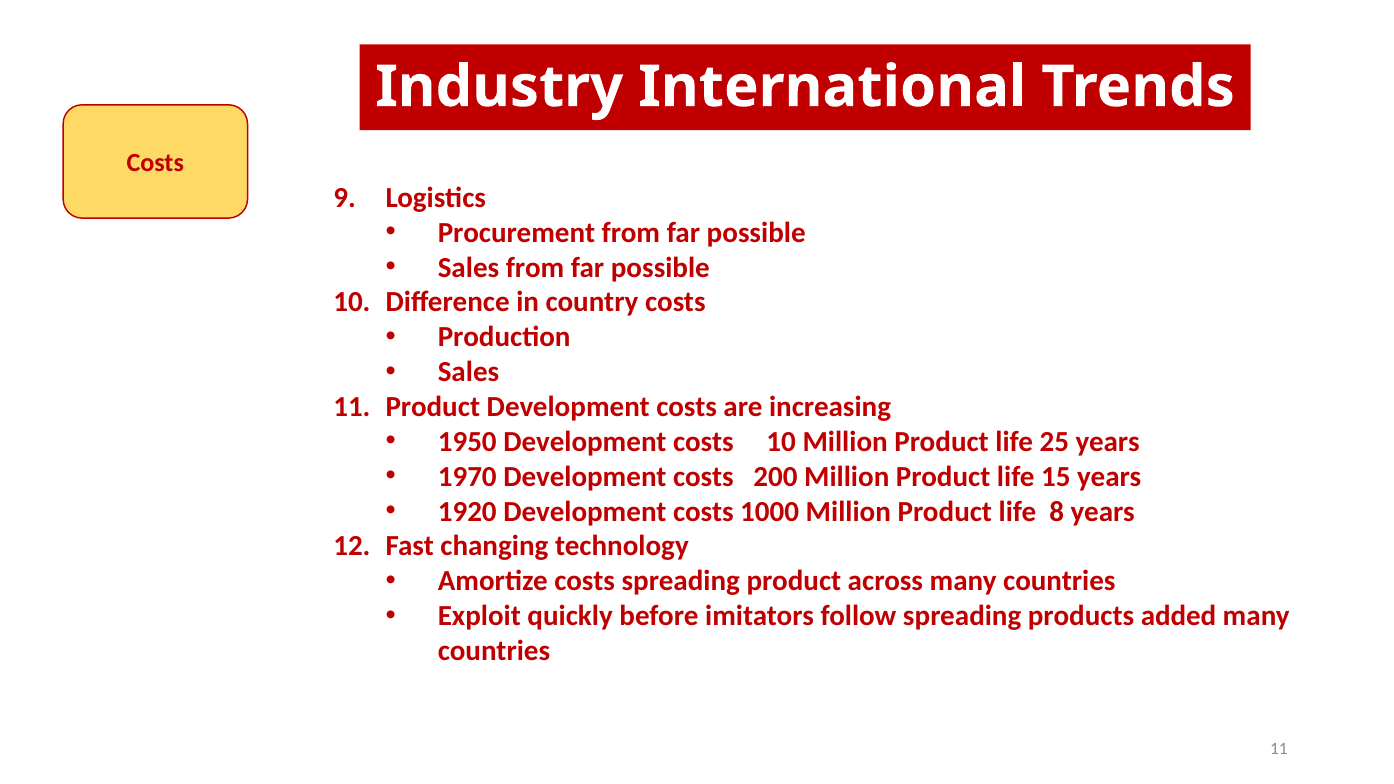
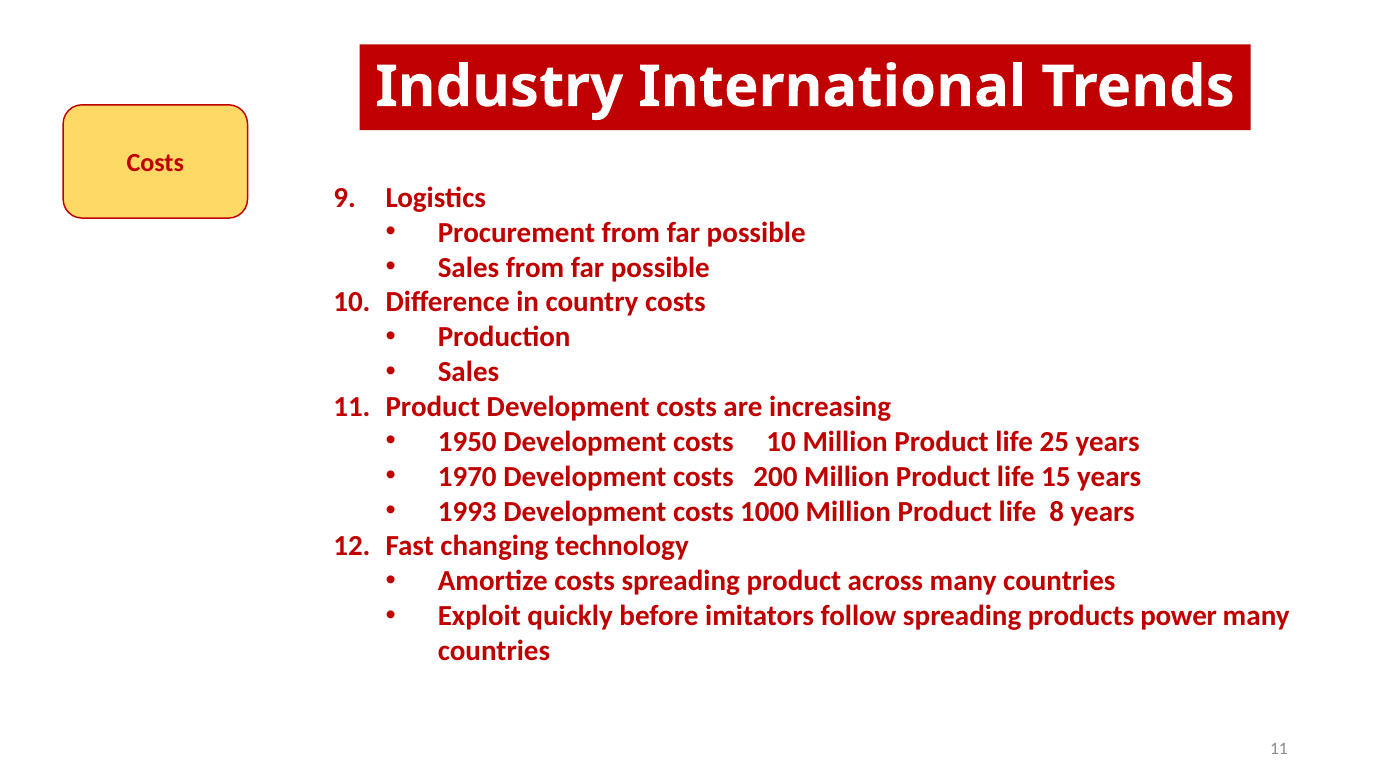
1920: 1920 -> 1993 (467, 512)
added: added -> power (1179, 616)
